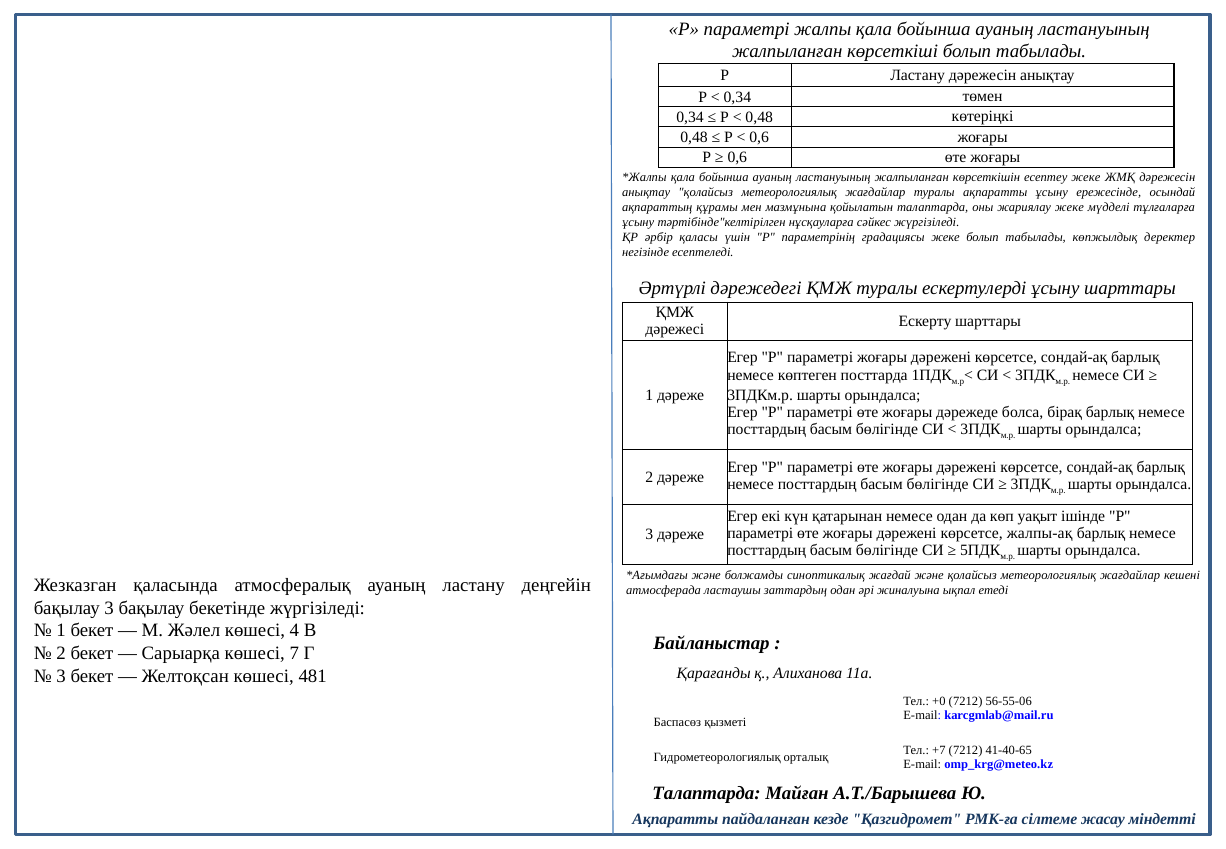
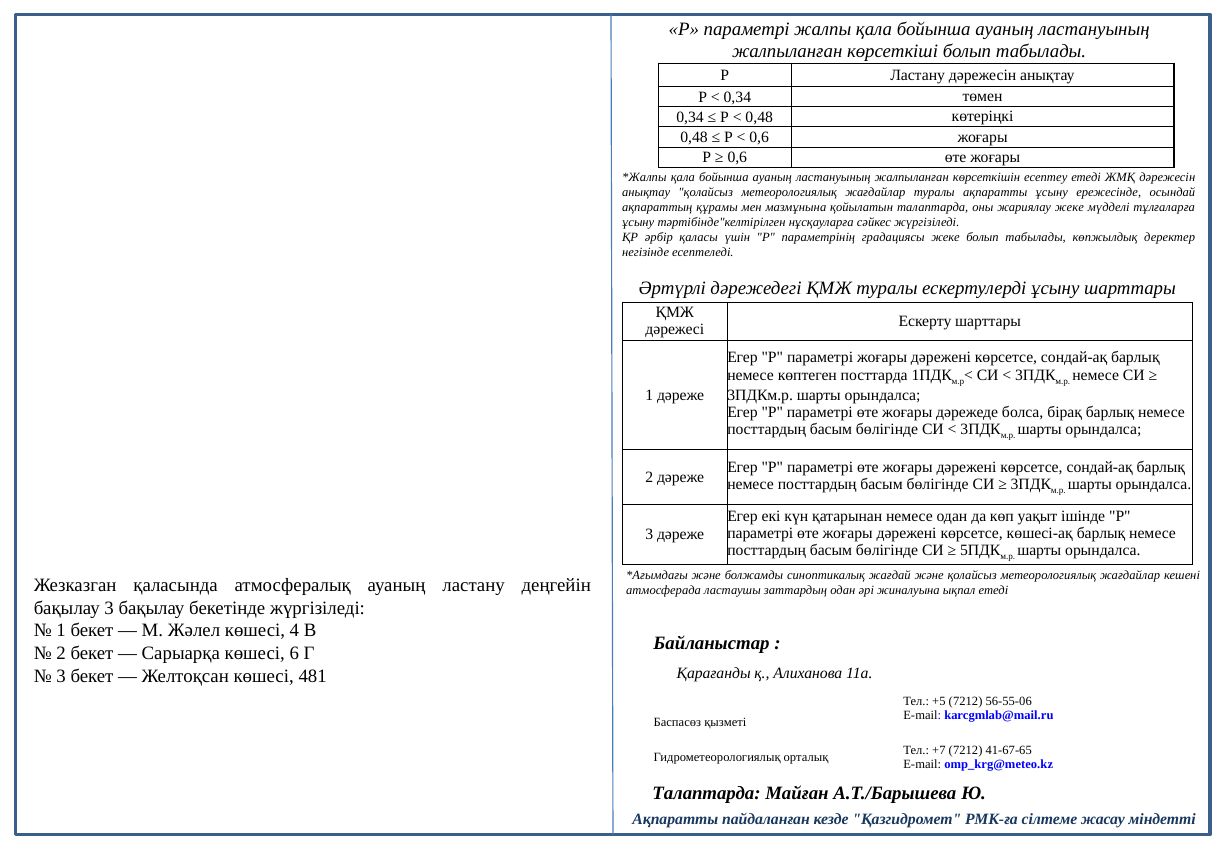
есептеу жеке: жеке -> етеді (1086, 177)
жалпы-ақ: жалпы-ақ -> көшесі-ақ (1040, 533)
7: 7 -> 6 (294, 653)
+0: +0 -> +5 (939, 701)
41-40-65: 41-40-65 -> 41-67-65 (1009, 750)
